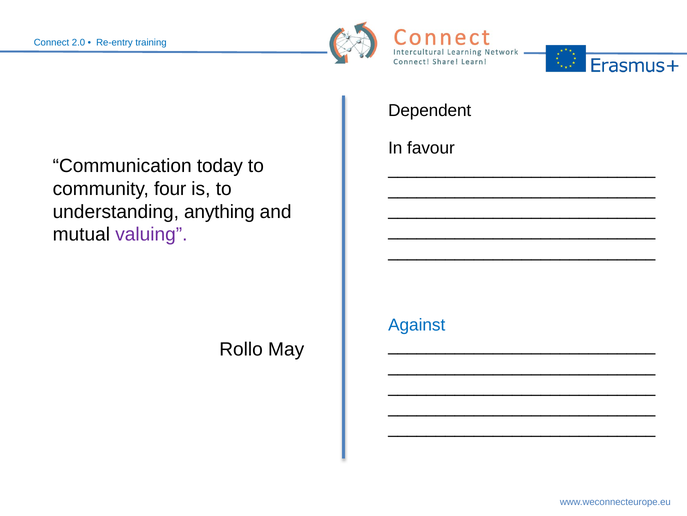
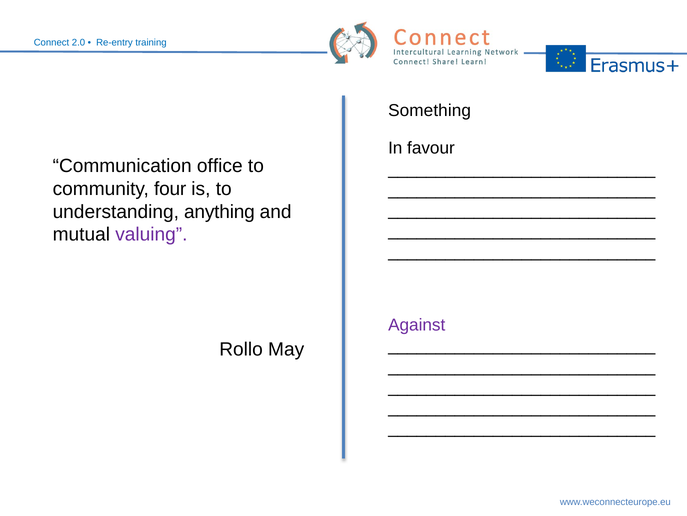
Dependent: Dependent -> Something (430, 110)
today: today -> office (220, 166)
Against colour: blue -> purple (417, 325)
